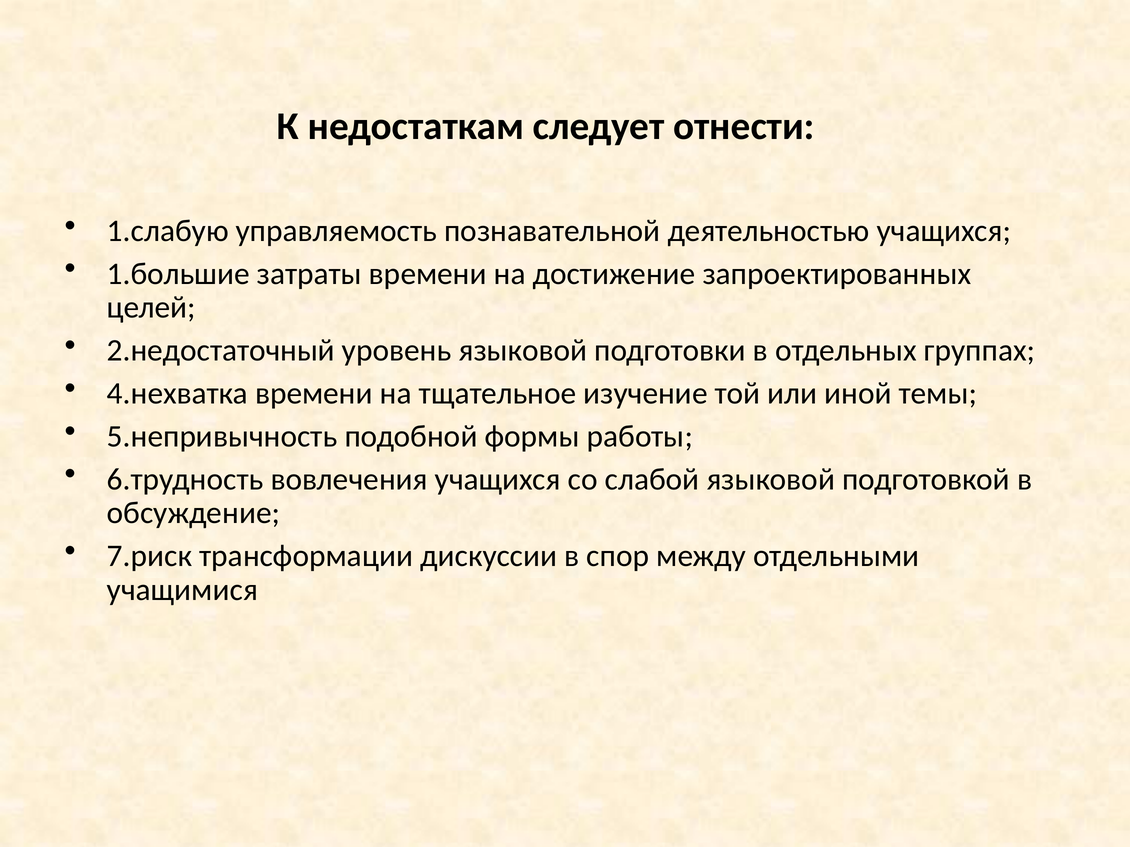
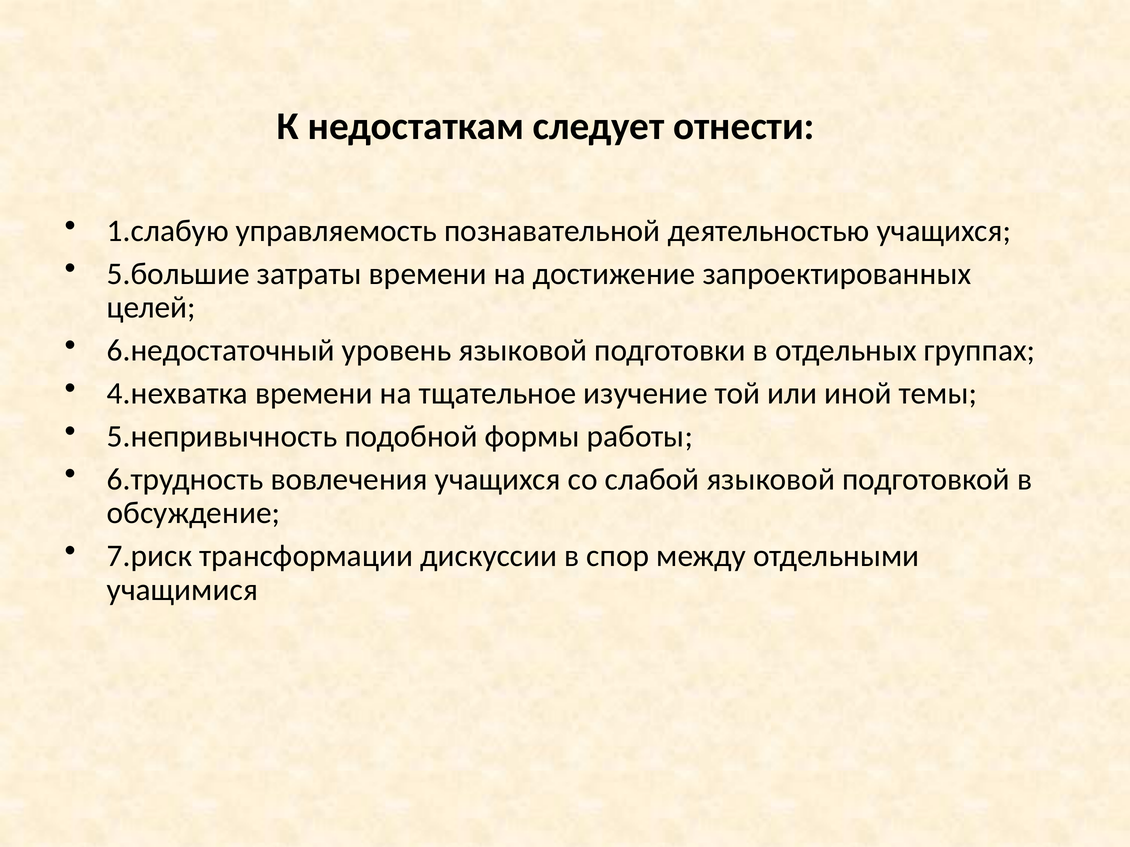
1.большие: 1.большие -> 5.большие (178, 274)
2.недостаточный: 2.недостаточный -> 6.недостаточный (221, 351)
